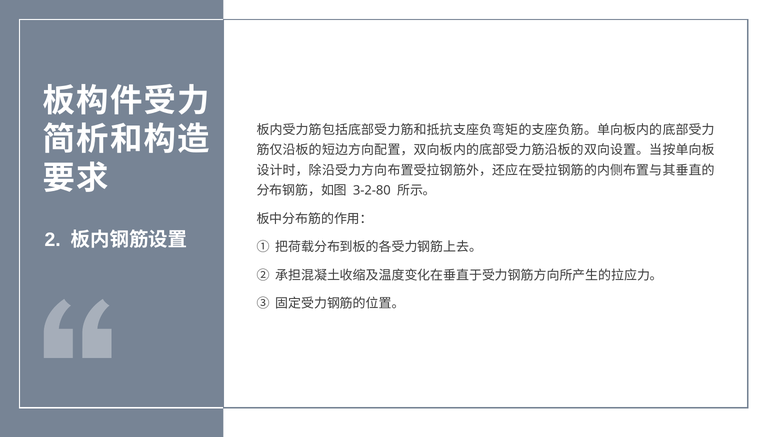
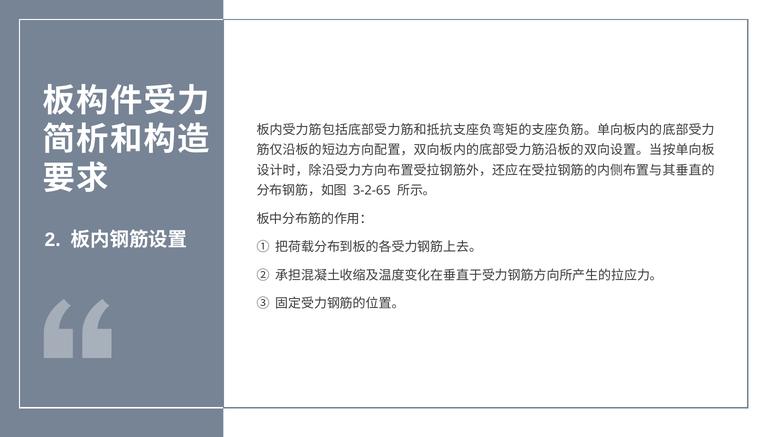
3-2-80: 3-2-80 -> 3-2-65 (372, 191)
